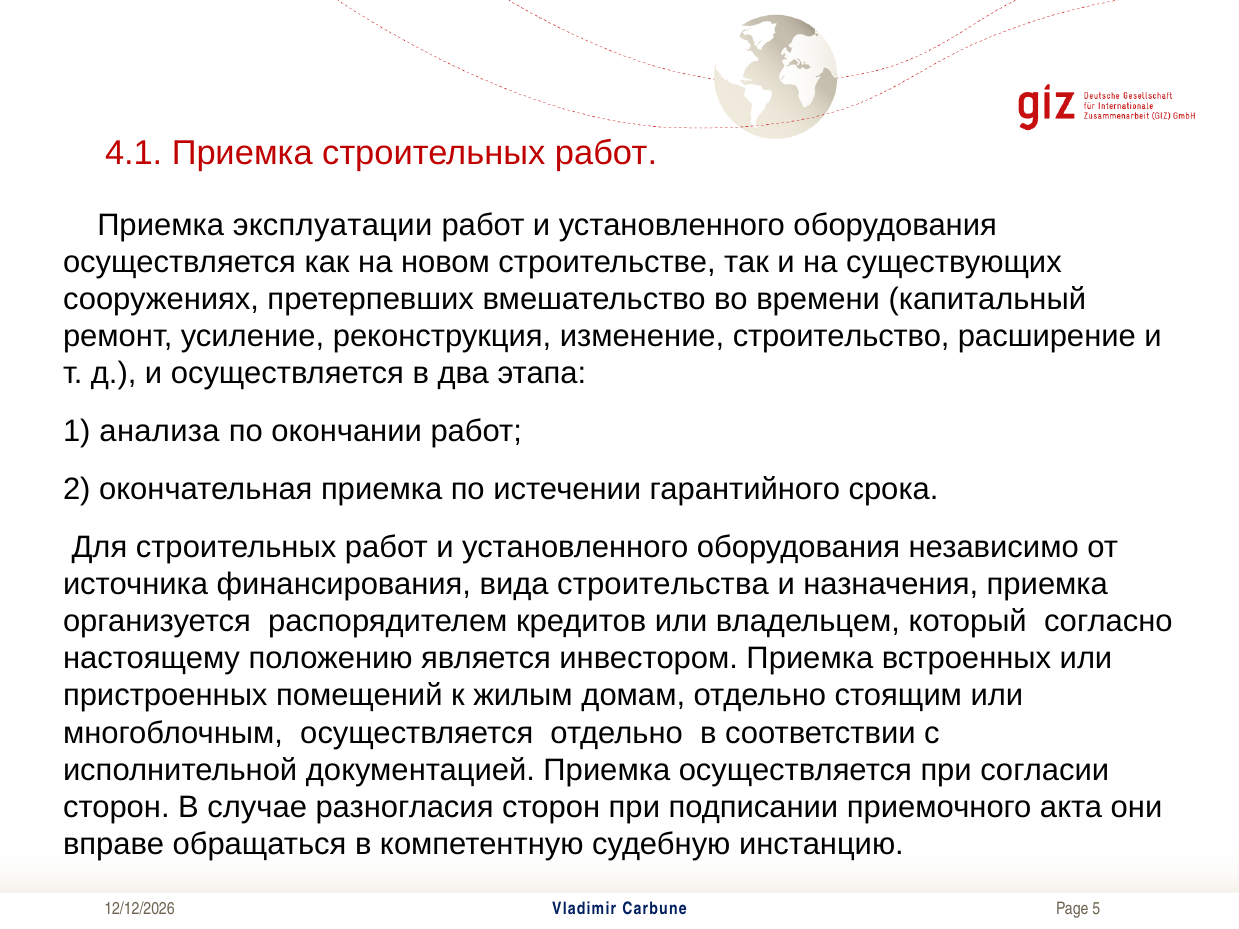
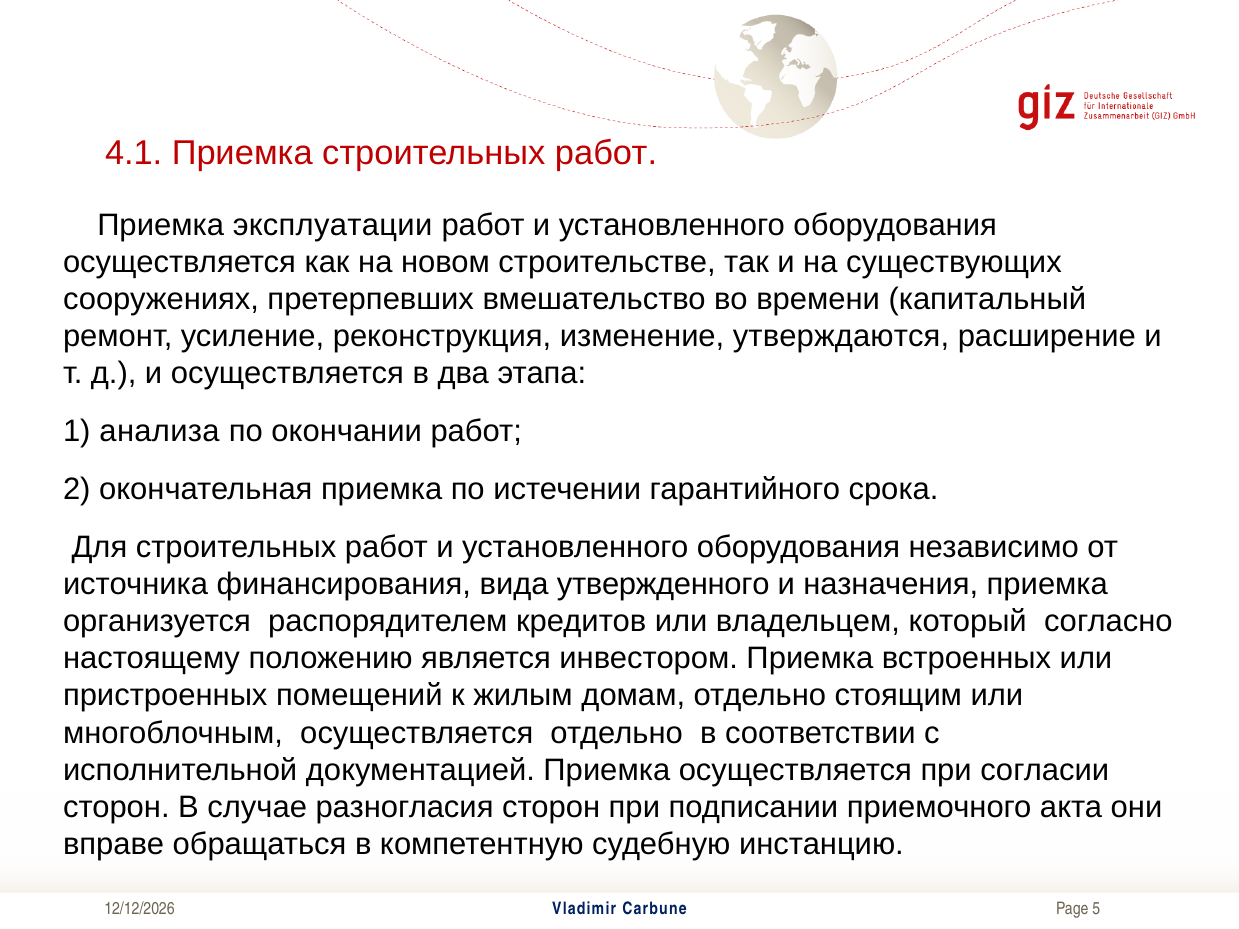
строительство: строительство -> утверждаются (841, 337)
строительства: строительства -> утвержденного (663, 584)
